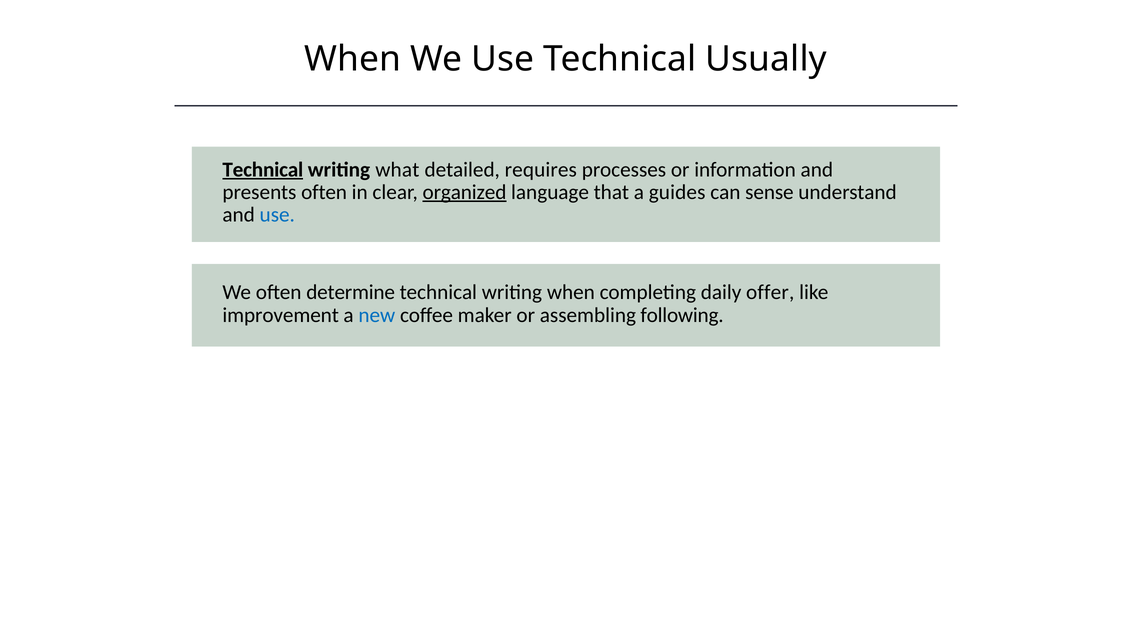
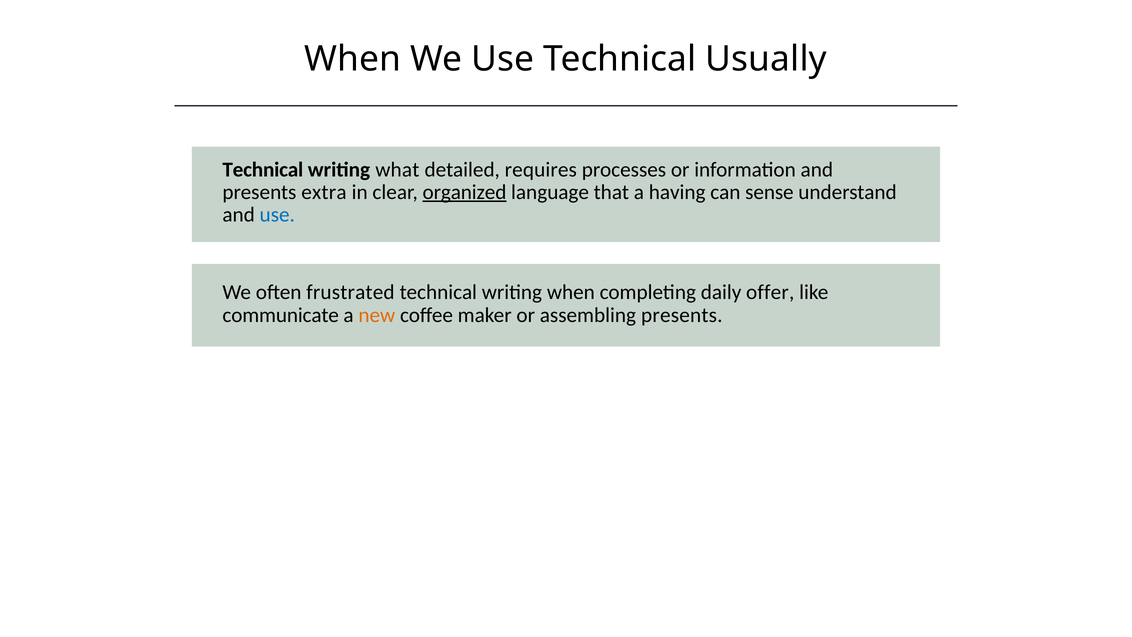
Technical underline: present -> none (263, 169)
presents often: often -> extra (324, 192)
guides: guides -> having (677, 192)
determine: determine -> frustrated (350, 292)
improvement: improvement -> communicate (281, 315)
new colour: blue -> orange (377, 315)
assembling following: following -> presents (682, 315)
